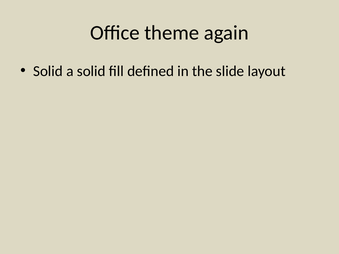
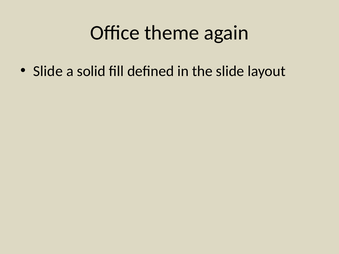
Solid: Solid -> Slide (48, 71)
